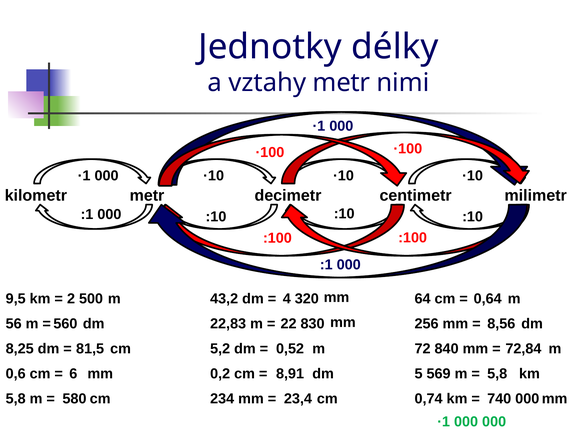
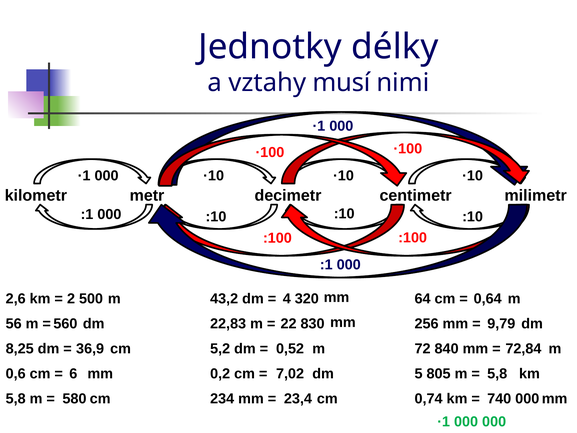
vztahy metr: metr -> musí (341, 83)
9,5: 9,5 -> 2,6 (16, 299)
8,56: 8,56 -> 9,79 (501, 324)
81,5: 81,5 -> 36,9 (90, 349)
8,91: 8,91 -> 7,02 (290, 374)
569: 569 -> 805 (439, 374)
